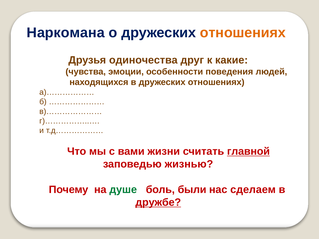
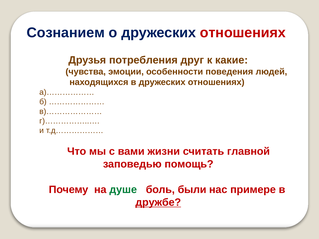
Наркомана: Наркомана -> Сознанием (66, 33)
отношениях colour: orange -> red (243, 33)
одиночества: одиночества -> потребления (143, 60)
главной underline: present -> none (248, 152)
жизнью: жизнью -> помощь (189, 164)
сделаем: сделаем -> примере (253, 190)
